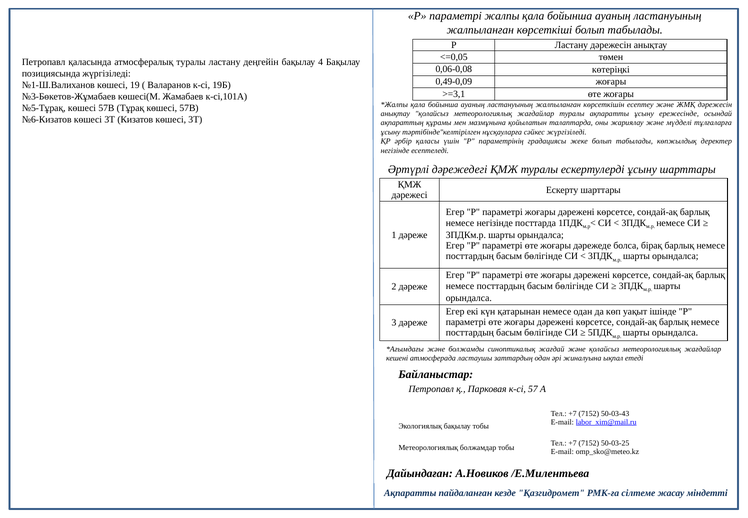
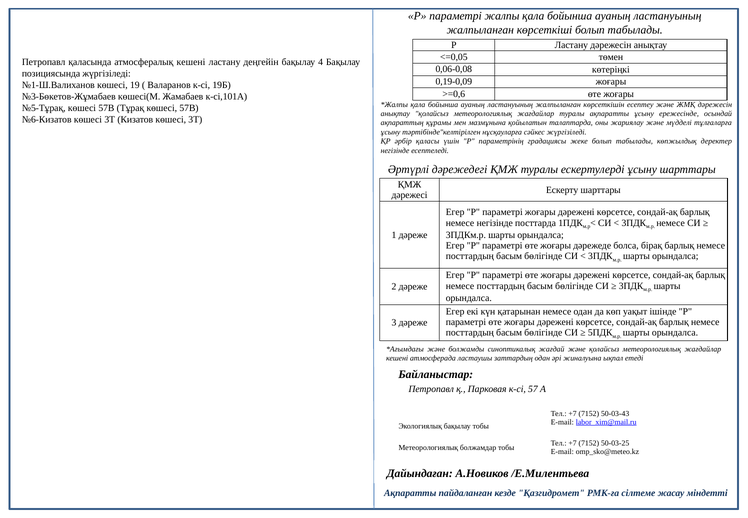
атмосфералық туралы: туралы -> кешені (191, 62)
0,49-0,09: 0,49-0,09 -> 0,19-0,09 (454, 82)
>=3,1: >=3,1 -> >=0,6 (454, 94)
